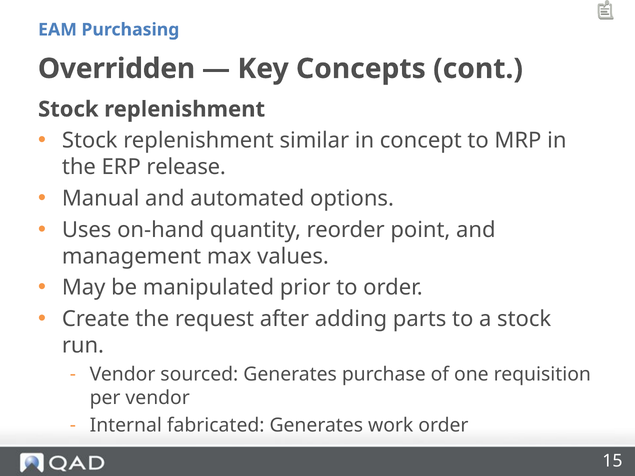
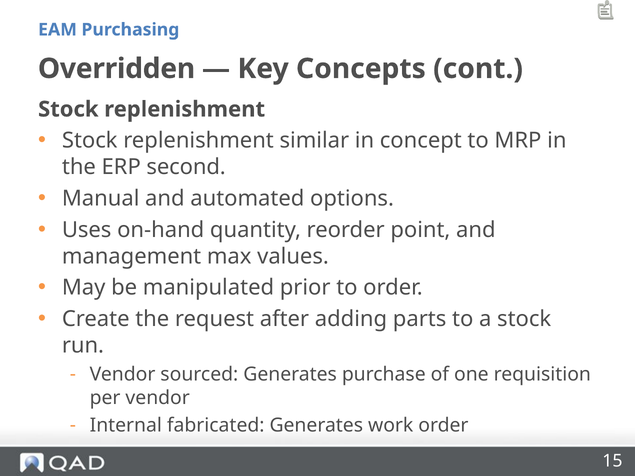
release: release -> second (186, 167)
